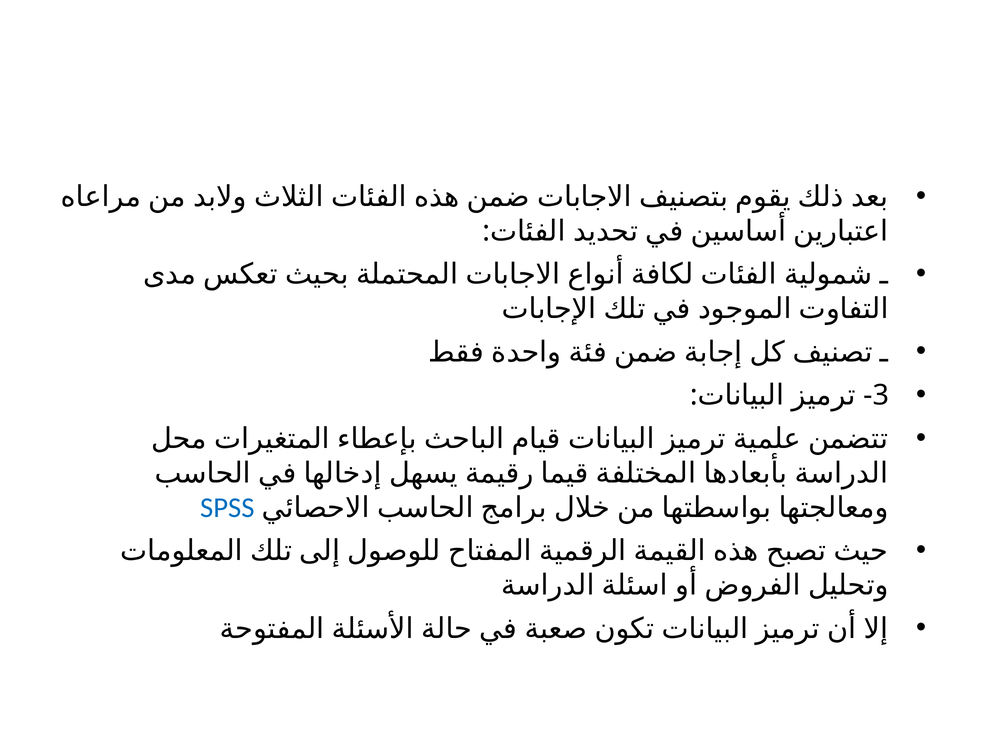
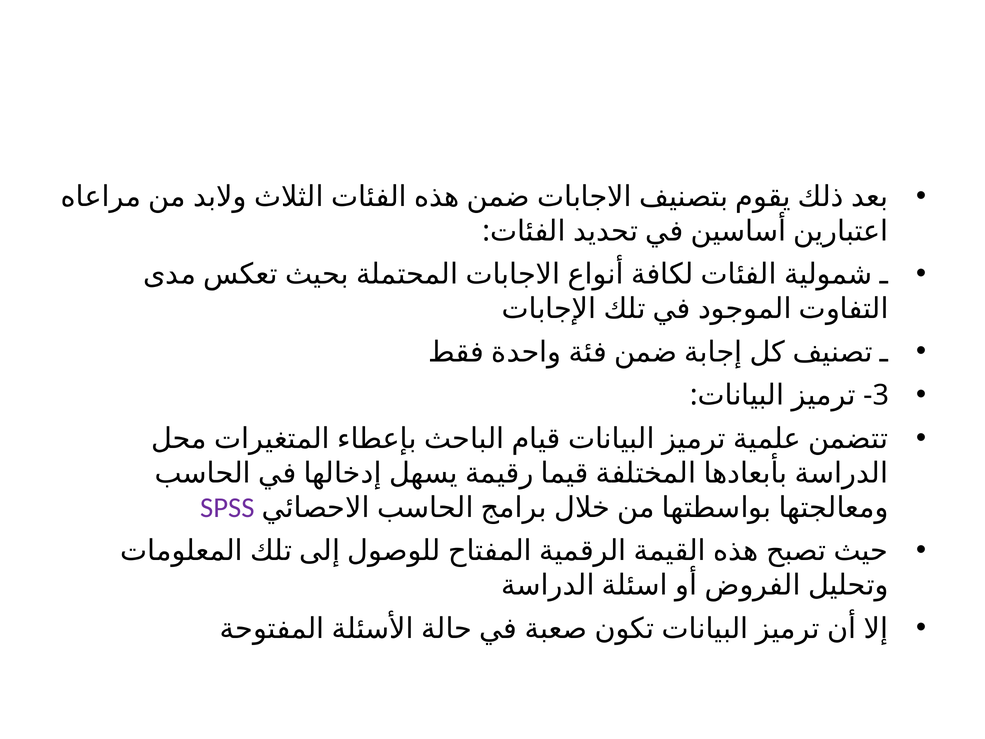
SPSS colour: blue -> purple (227, 507)
